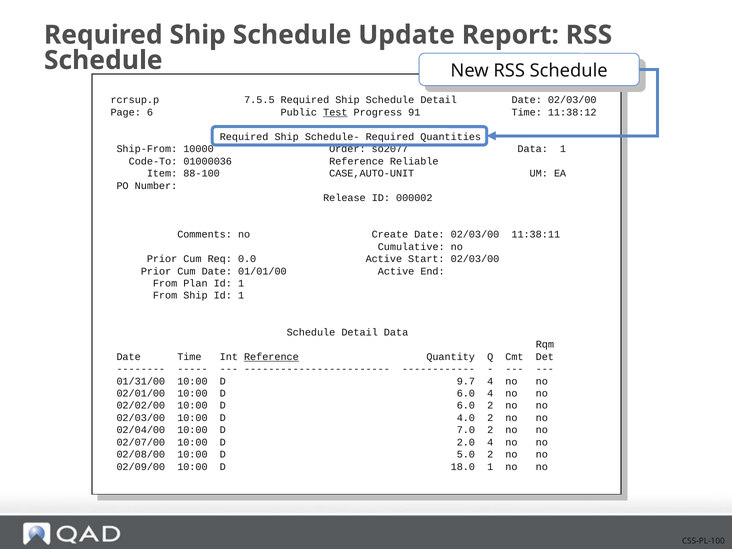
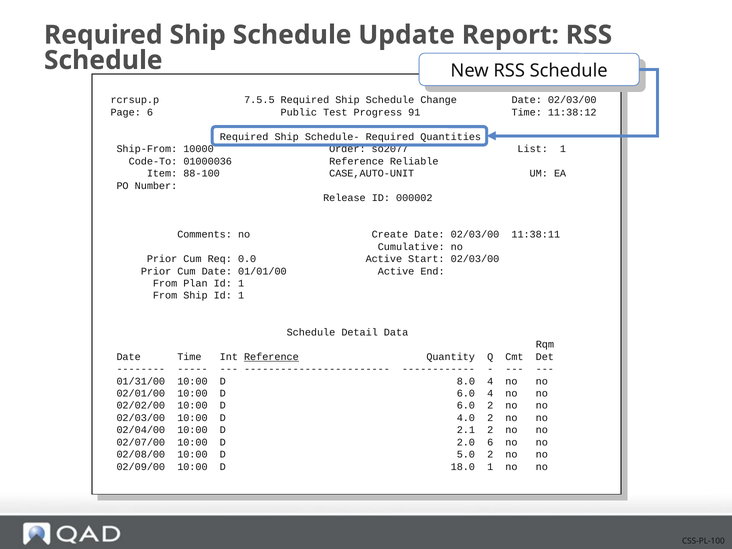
Ship Schedule Detail: Detail -> Change (439, 100)
Test underline: present -> none (335, 112)
Data: Data -> List (533, 149)
9.7: 9.7 -> 8.0 (466, 381)
7.0: 7.0 -> 2.1 (466, 430)
2.0 4: 4 -> 6 (490, 442)
